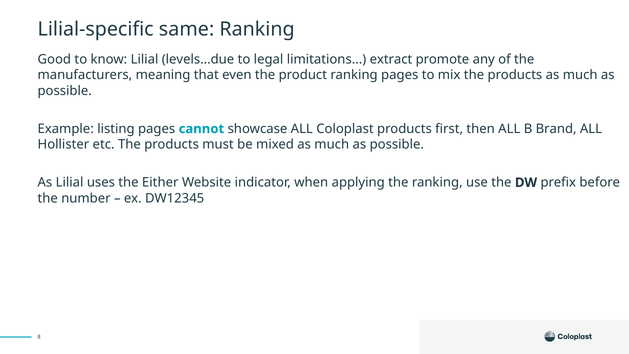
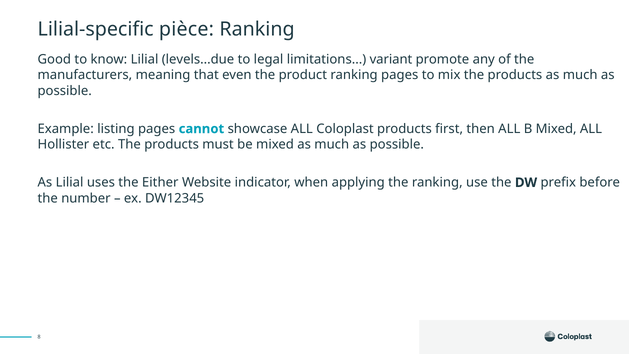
same: same -> pièce (186, 29)
extract: extract -> variant (391, 59)
B Brand: Brand -> Mixed (556, 129)
